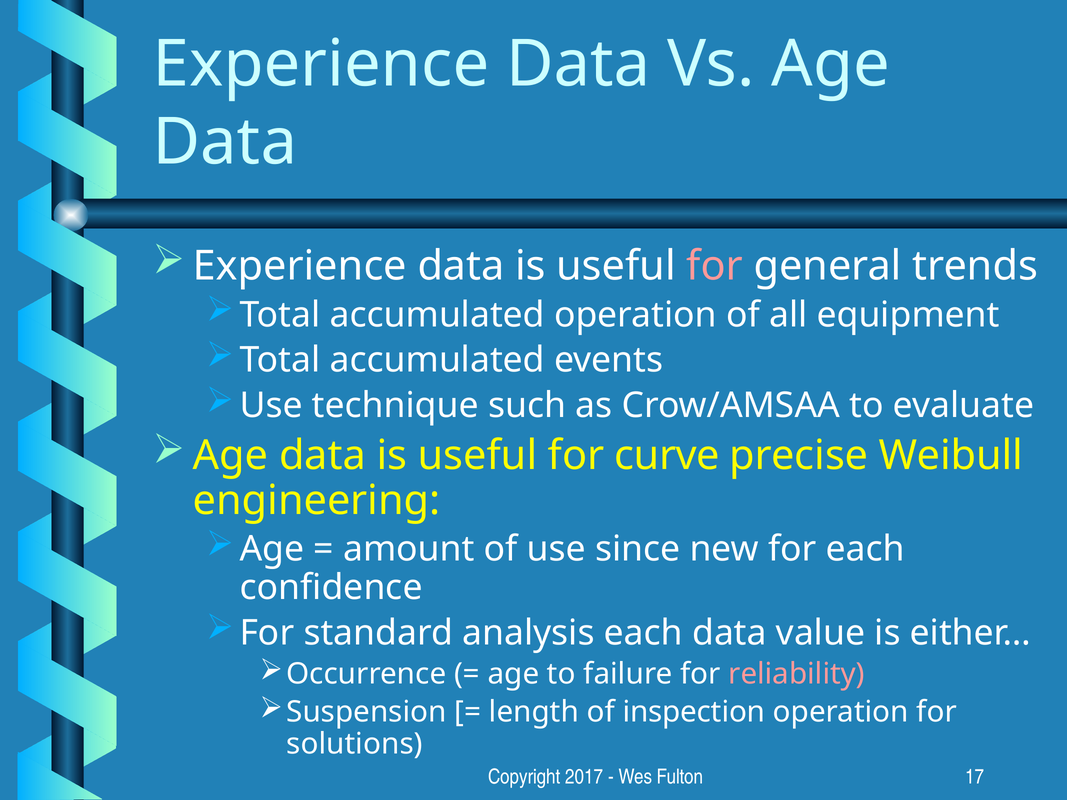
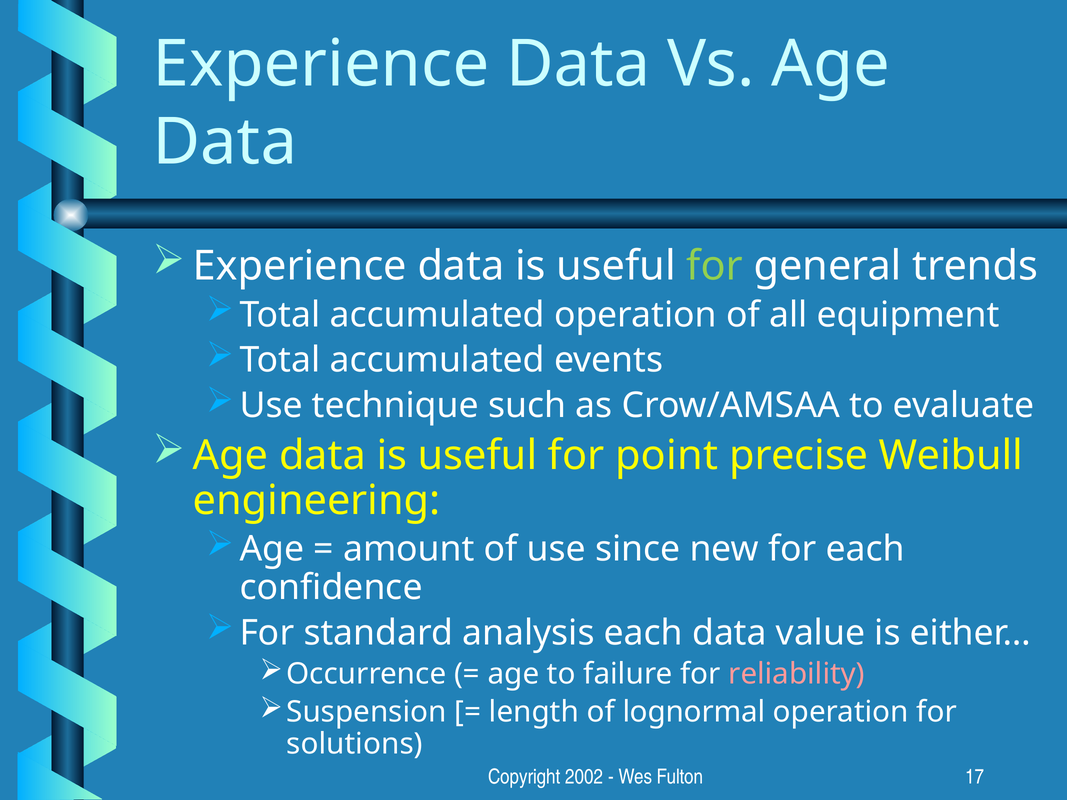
for colour: pink -> light green (715, 266)
curve: curve -> point (667, 456)
inspection: inspection -> lognormal (694, 712)
2017: 2017 -> 2002 (584, 777)
